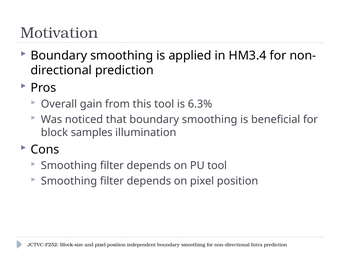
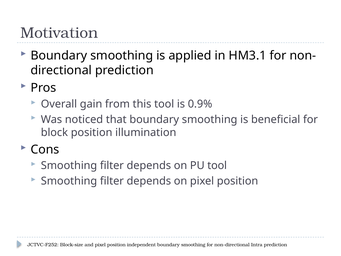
HM3.4: HM3.4 -> HM3.1 (248, 55)
6.3%: 6.3% -> 0.9% (200, 104)
block samples: samples -> position (92, 132)
